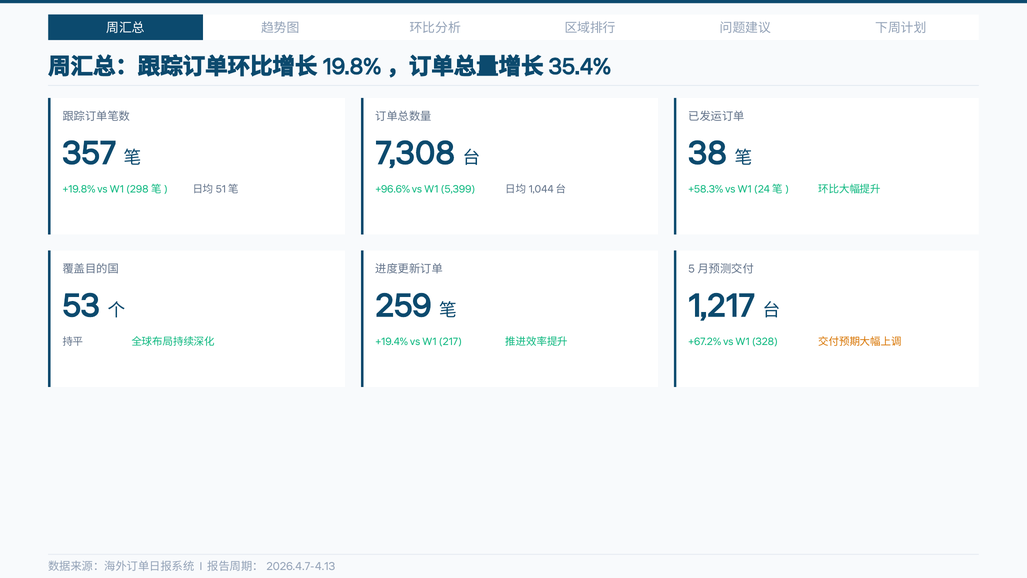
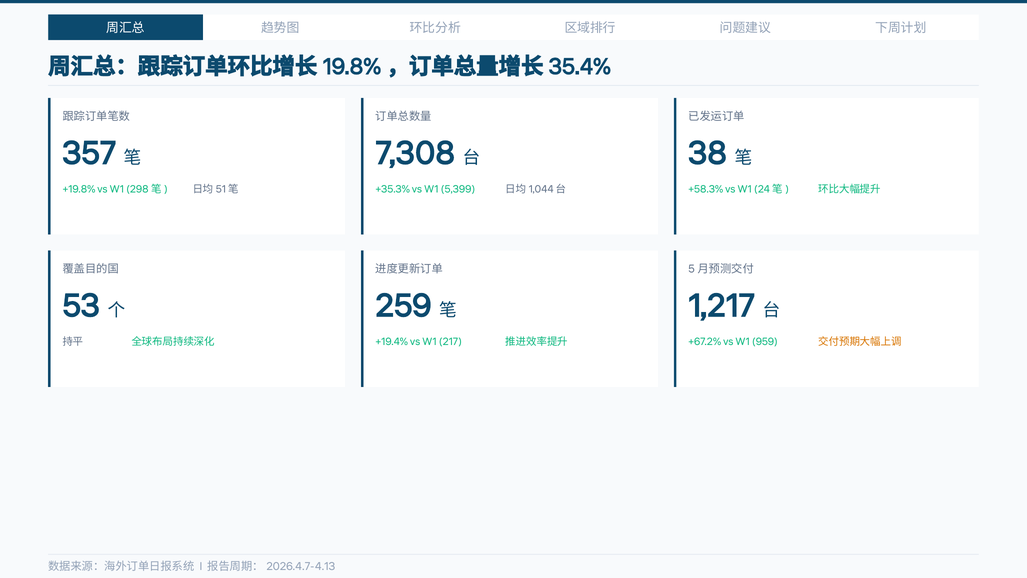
+96.6%: +96.6% -> +35.3% (393, 189)
328: 328 -> 959 (765, 342)
